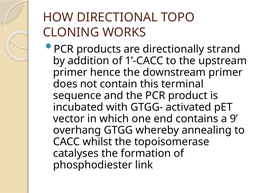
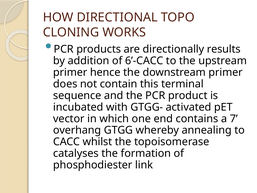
strand: strand -> results (224, 49)
1’-CACC: 1’-CACC -> 6’-CACC (144, 61)
9: 9 -> 7 (234, 119)
